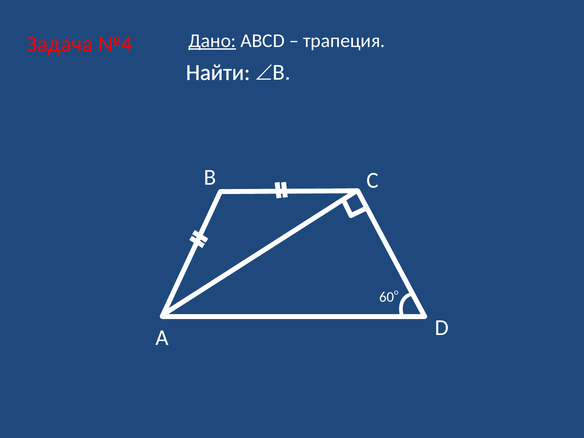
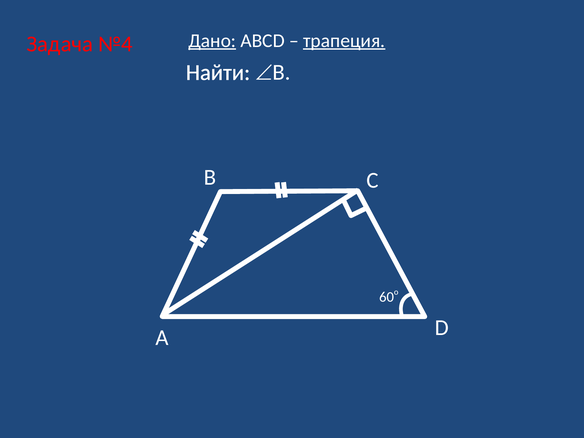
трапеция underline: none -> present (344, 41)
